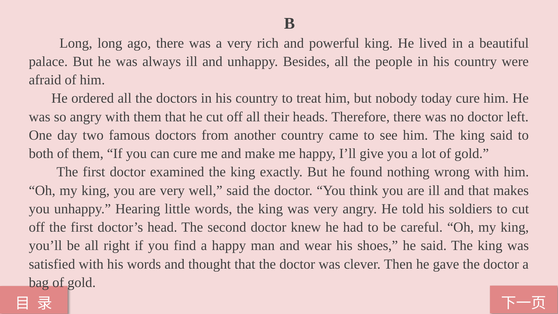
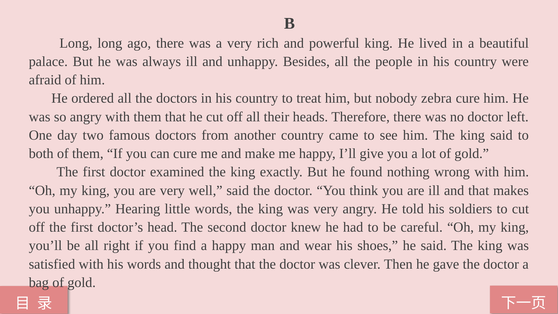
today: today -> zebra (436, 98)
